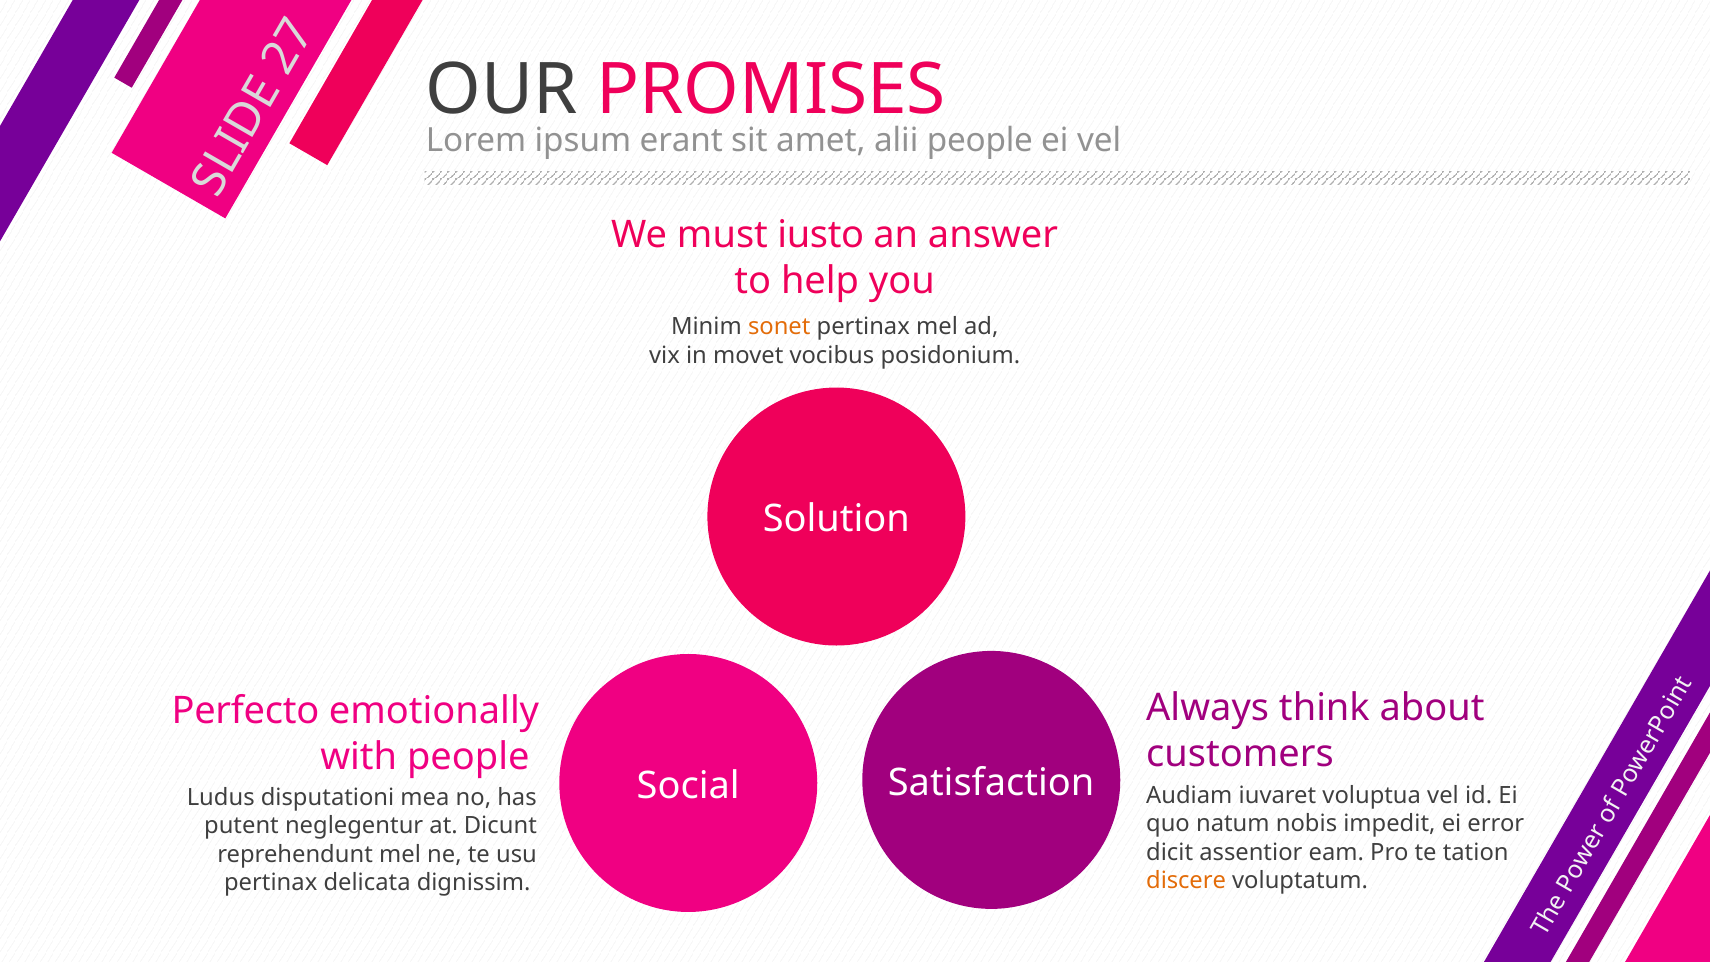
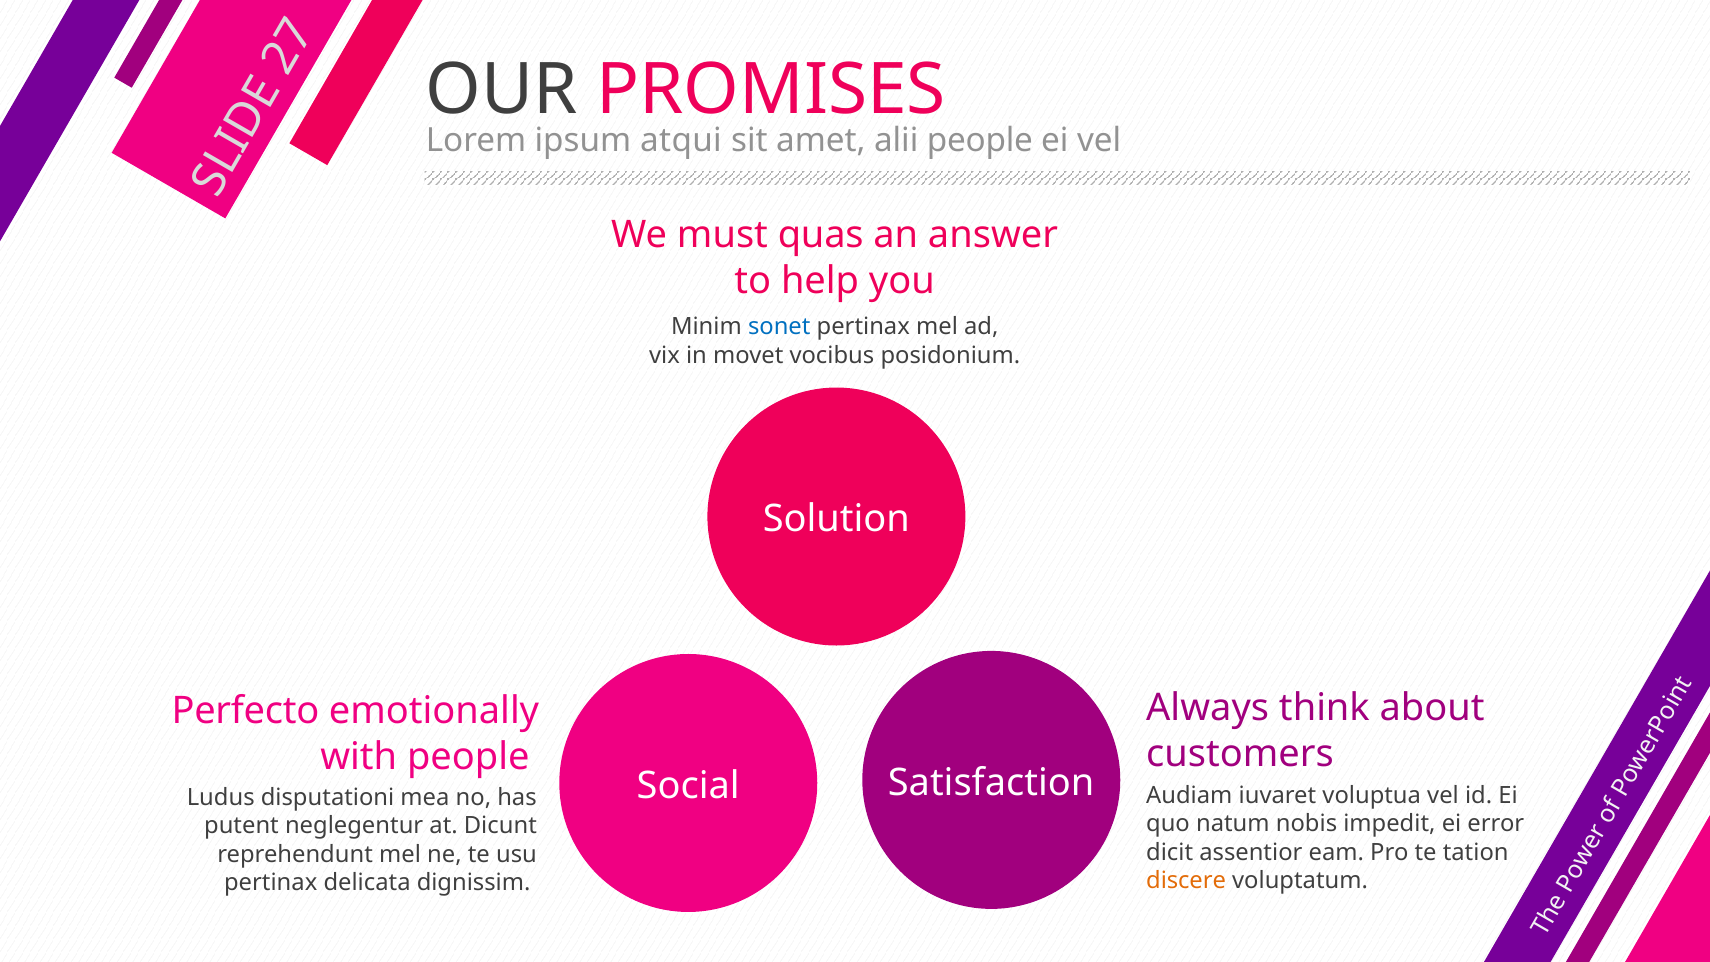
erant: erant -> atqui (681, 140)
iusto: iusto -> quas (821, 235)
sonet colour: orange -> blue (779, 327)
